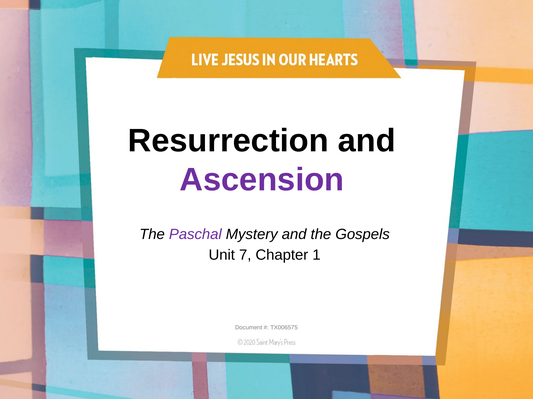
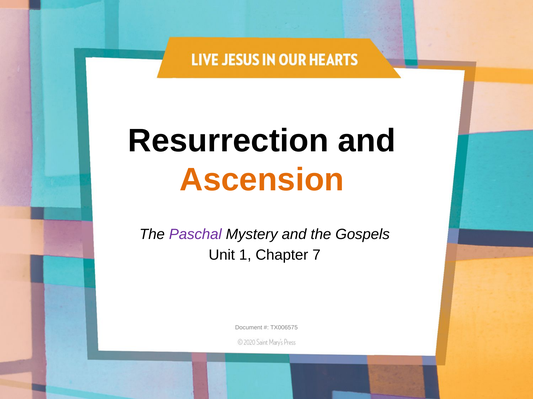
Ascension colour: purple -> orange (262, 180)
7: 7 -> 1 (245, 255)
1: 1 -> 7 (316, 255)
